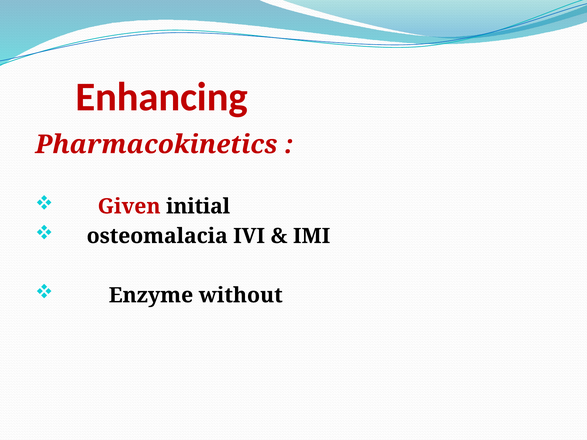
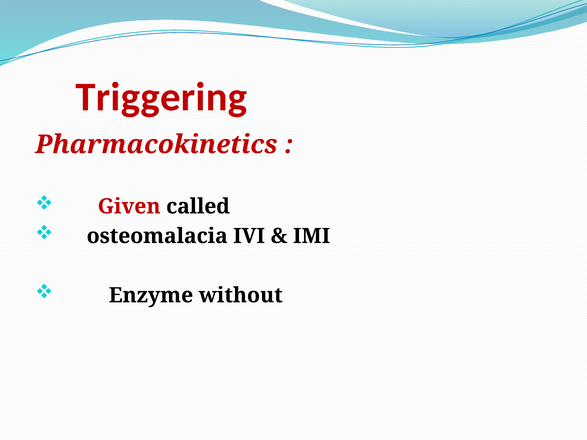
Enhancing: Enhancing -> Triggering (161, 97)
initial: initial -> called (198, 207)
